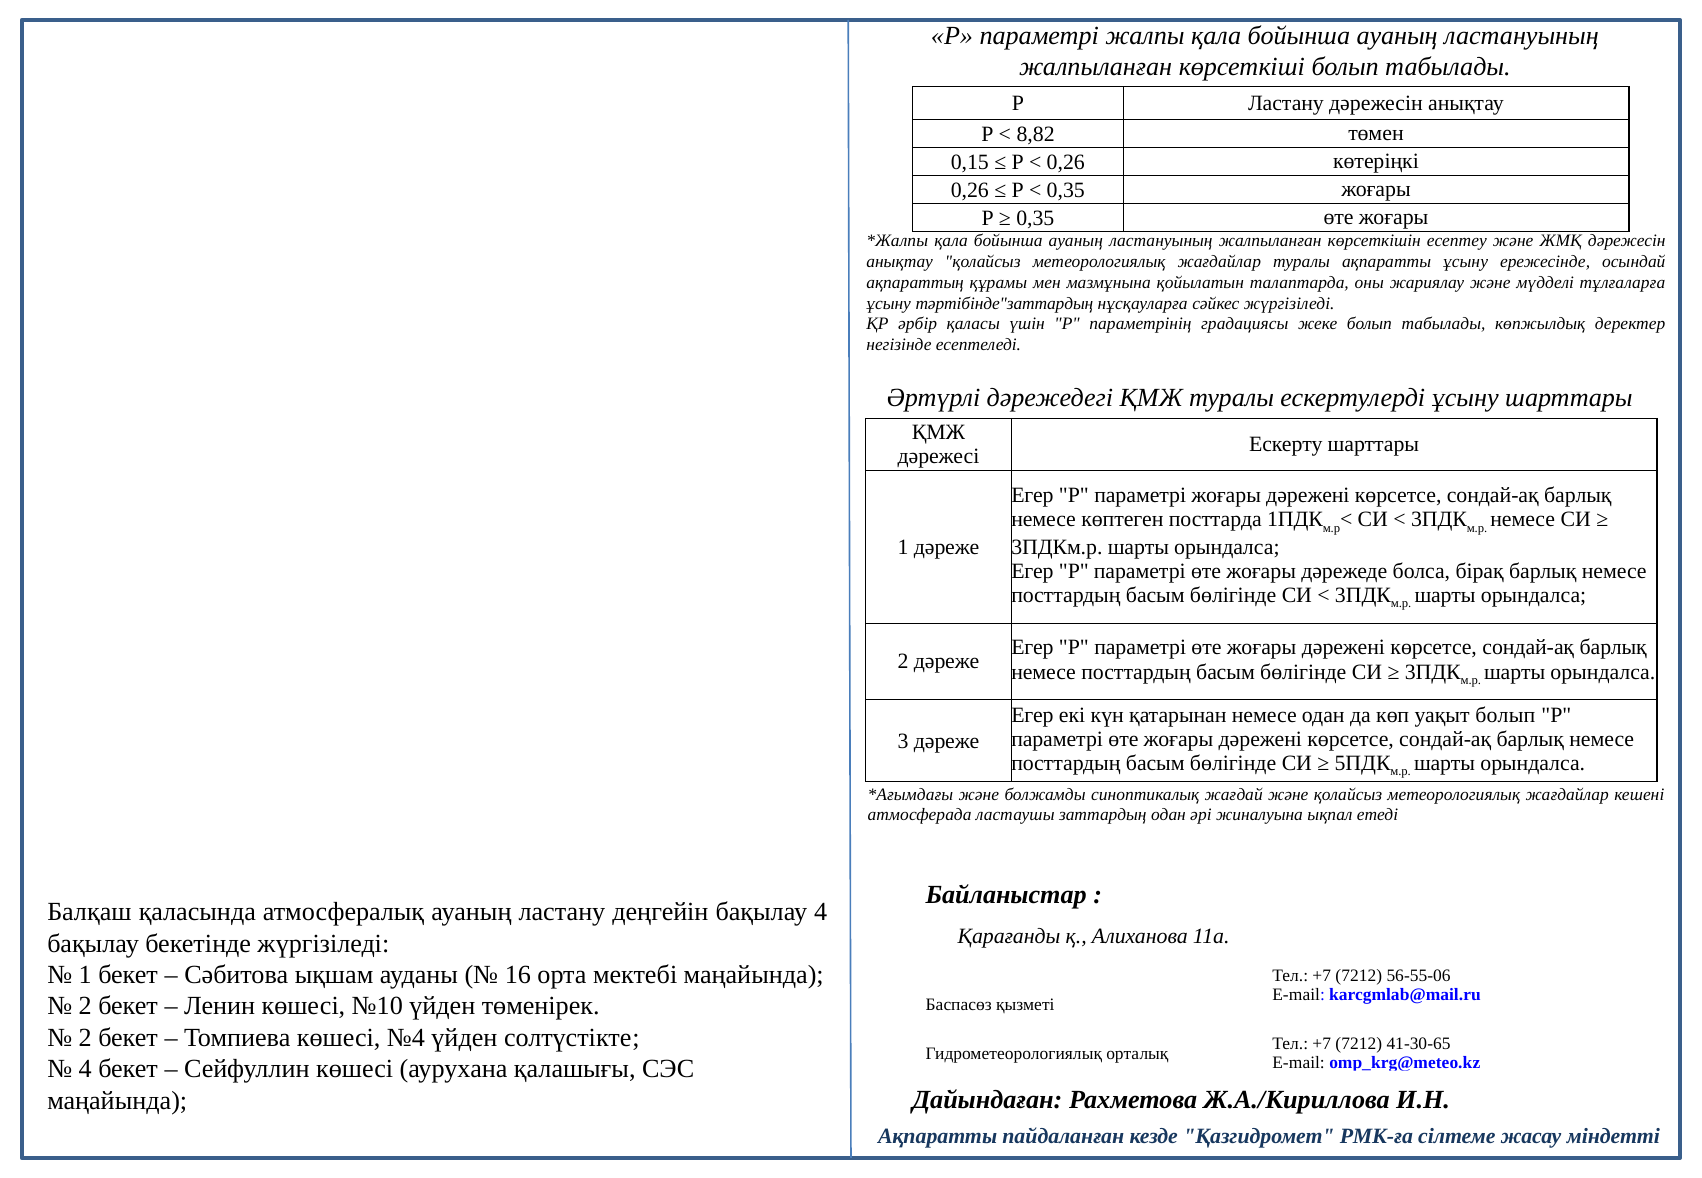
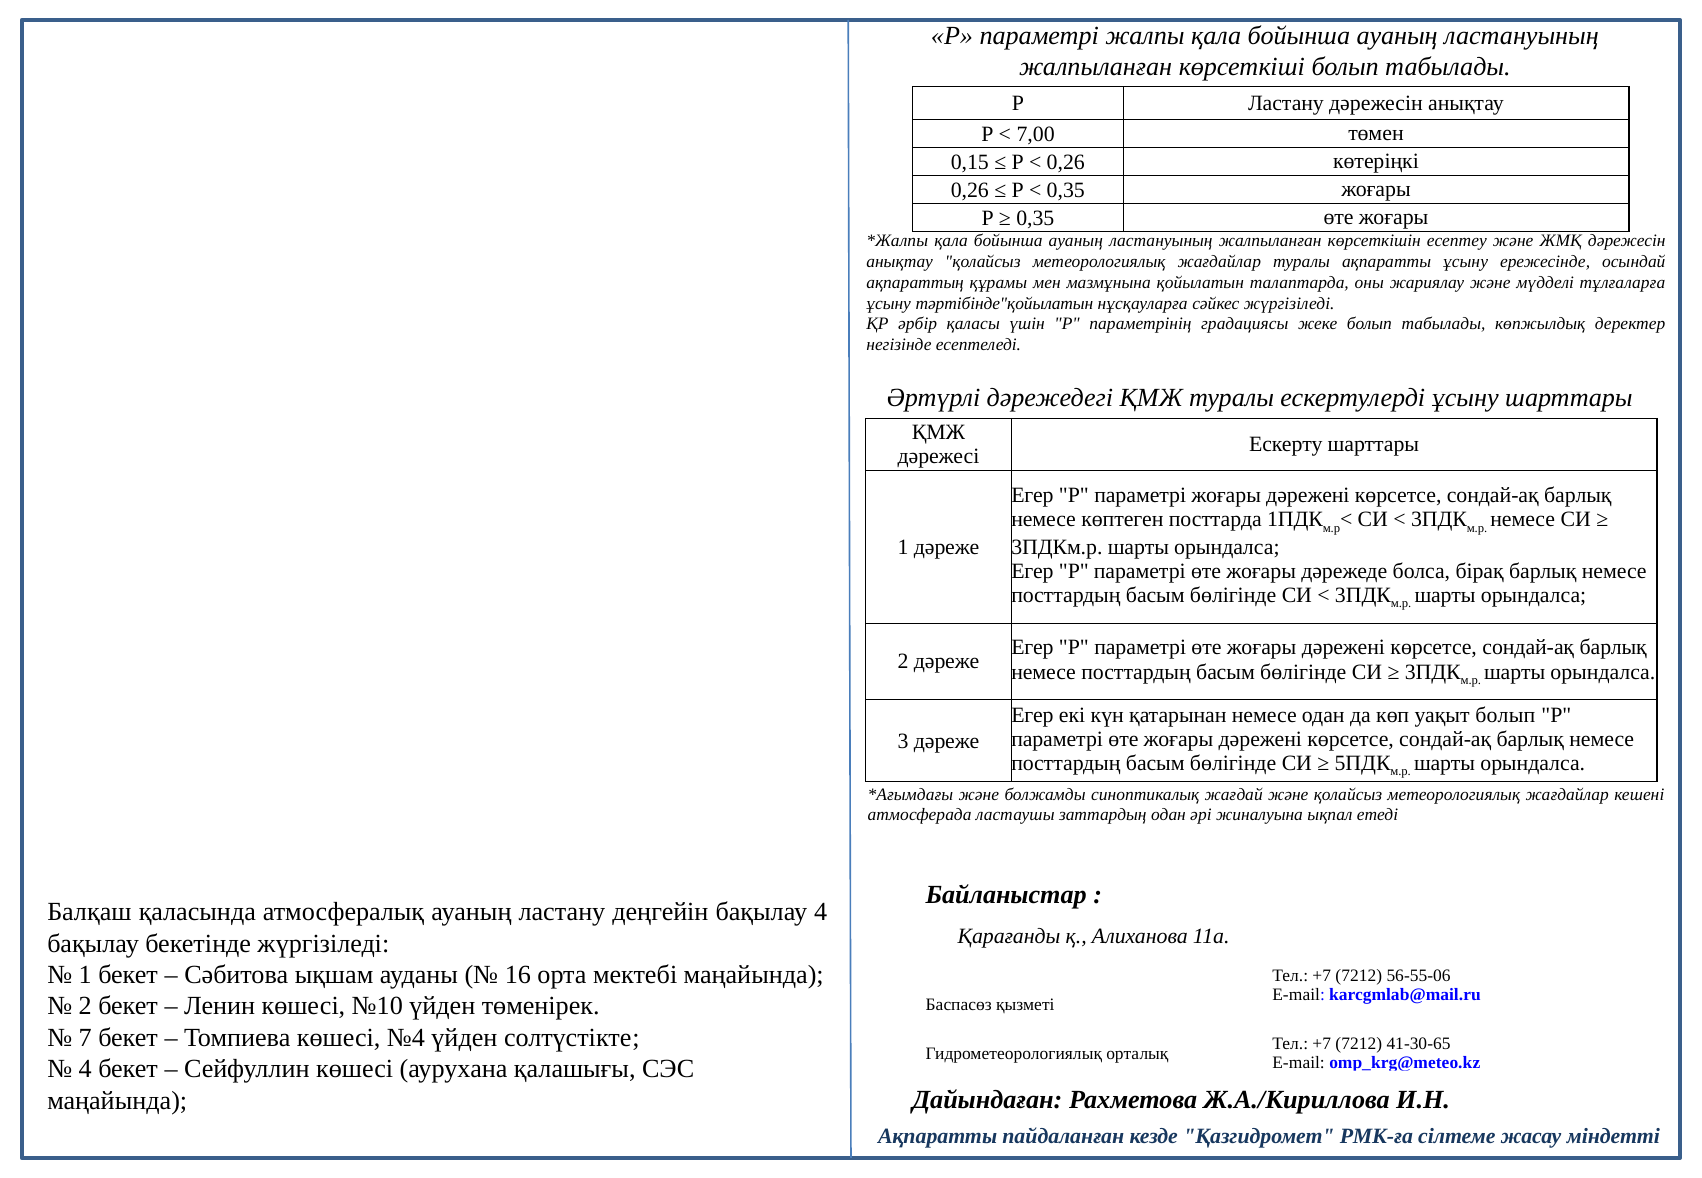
8,82: 8,82 -> 7,00 (1036, 134)
тәртібінде"заттардың: тәртібінде"заттардың -> тәртібінде"қойылатын (1004, 303)
2: 2 -> 7 (85, 1038)
